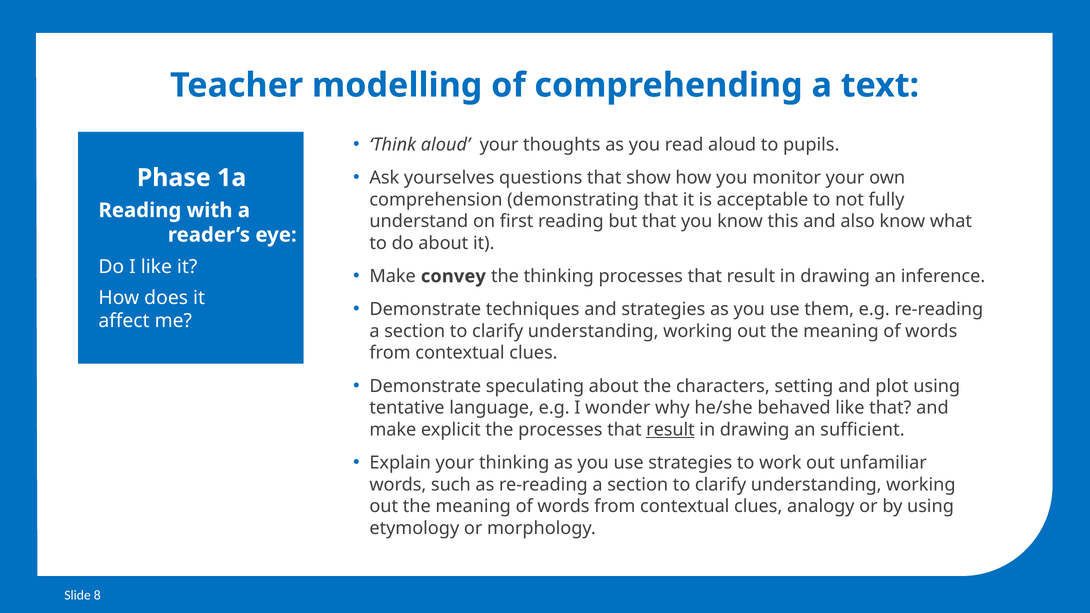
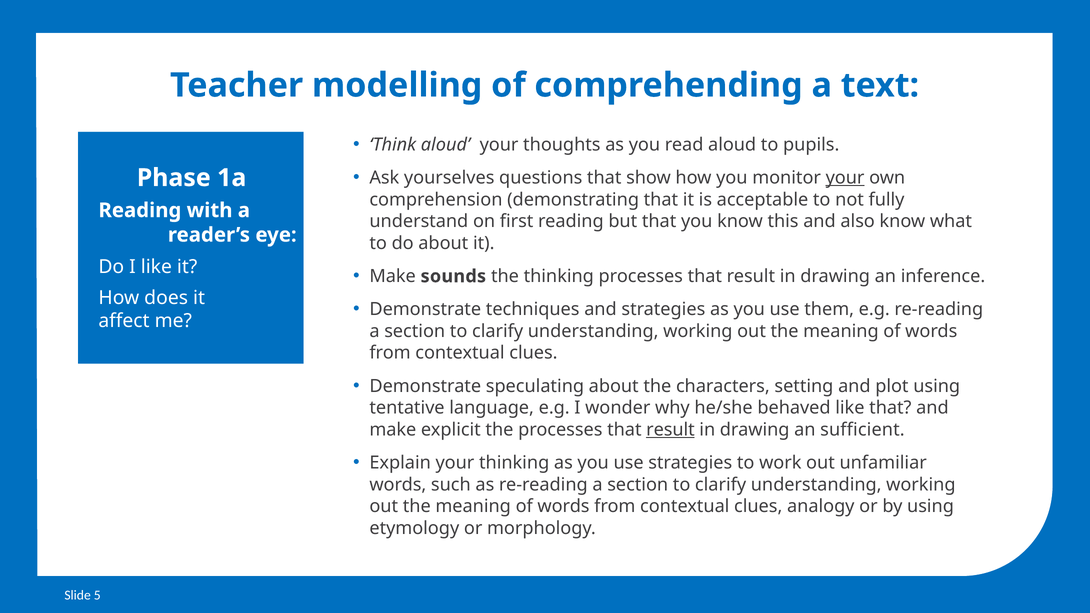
your underline: none -> present (845, 178)
convey: convey -> sounds (453, 276)
8: 8 -> 5 (97, 596)
